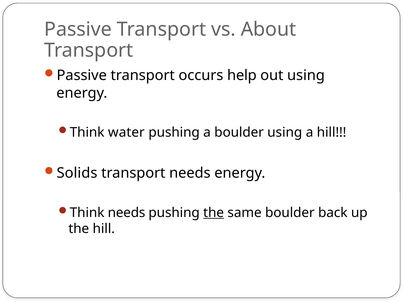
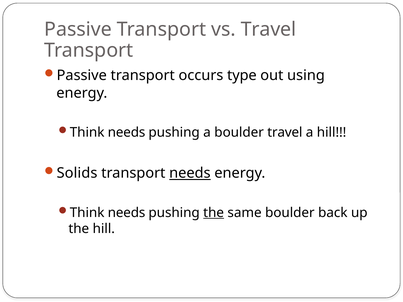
vs About: About -> Travel (269, 29)
help: help -> type (242, 76)
water: water -> needs (127, 132)
boulder using: using -> travel (285, 132)
needs underline: none -> present (190, 173)
